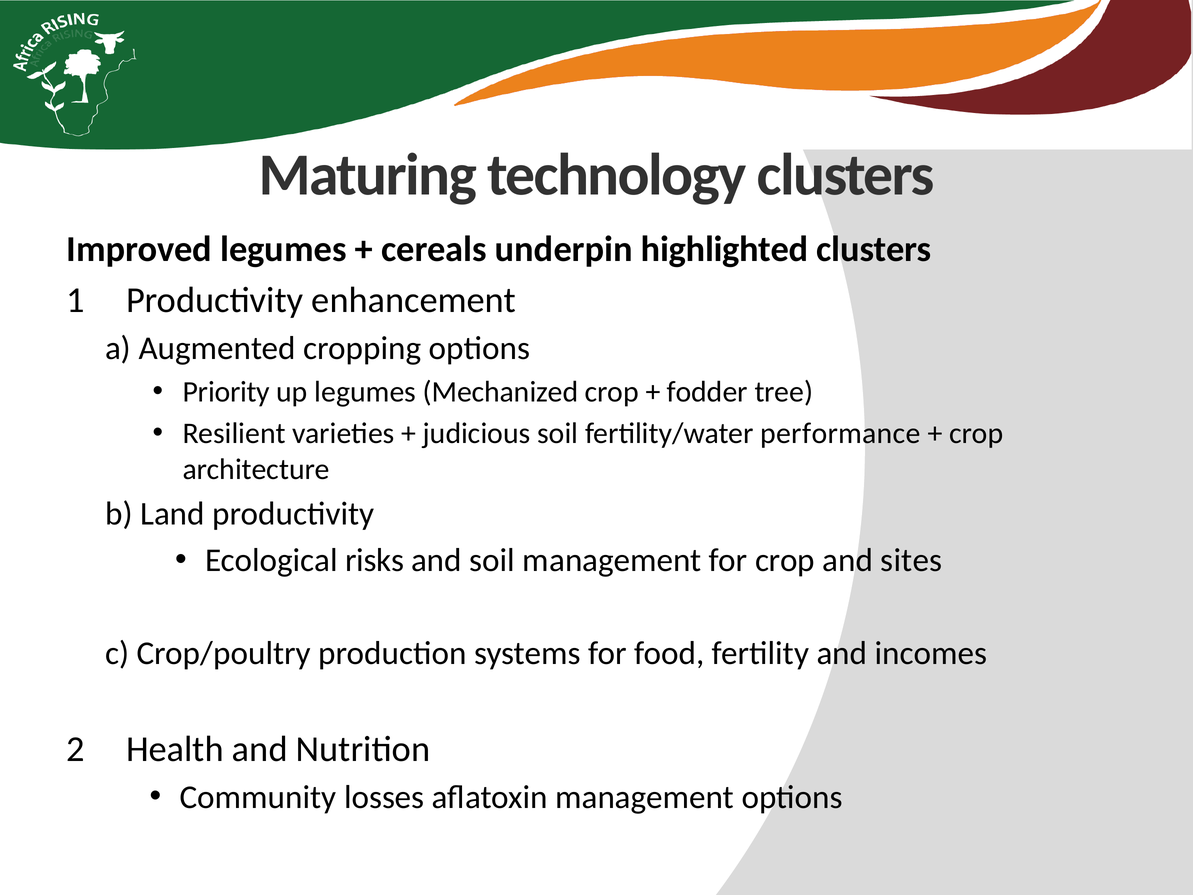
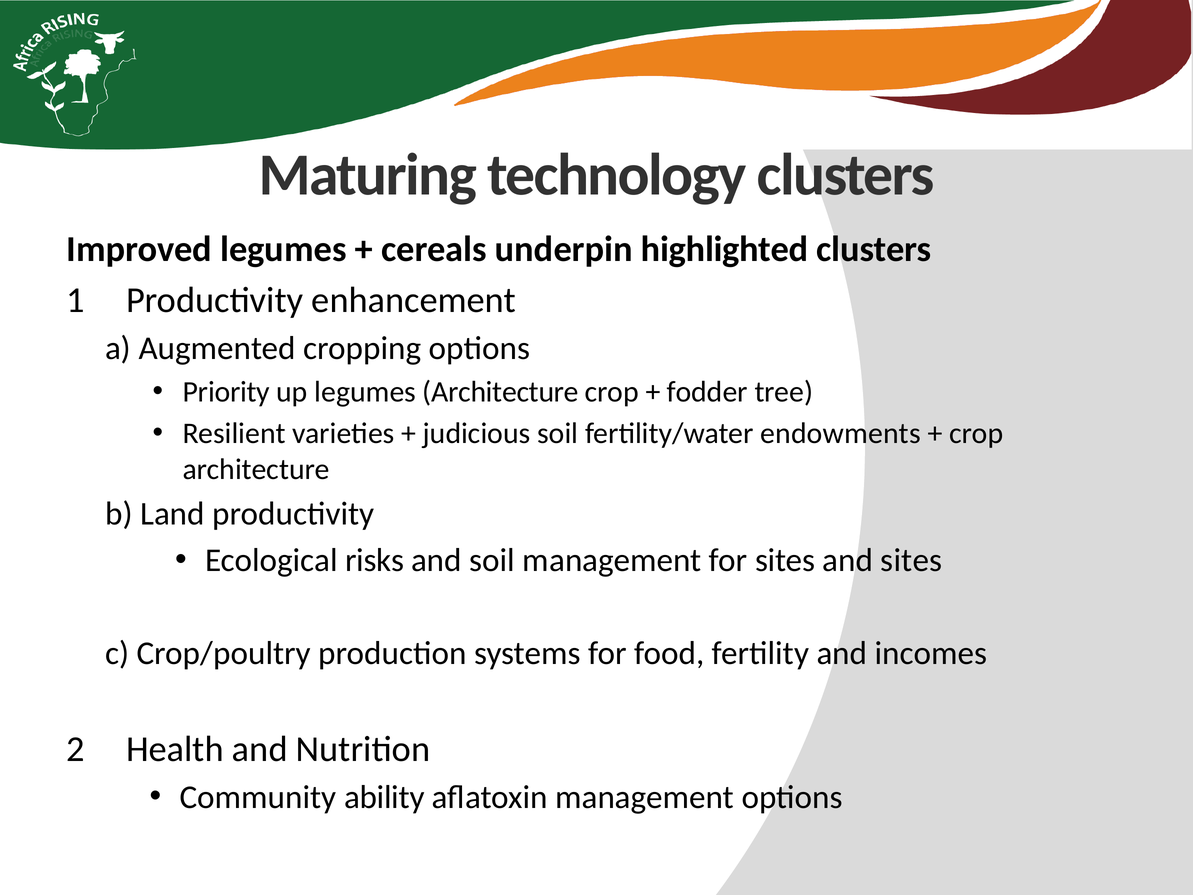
legumes Mechanized: Mechanized -> Architecture (501, 392)
performance: performance -> endowments (841, 433)
for crop: crop -> sites (785, 560)
losses: losses -> ability (384, 797)
